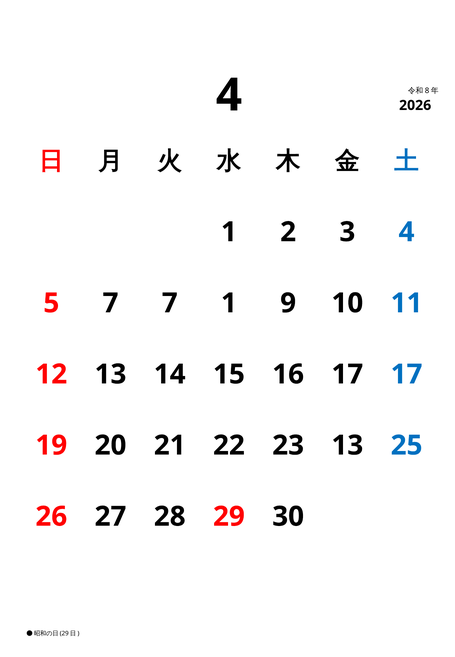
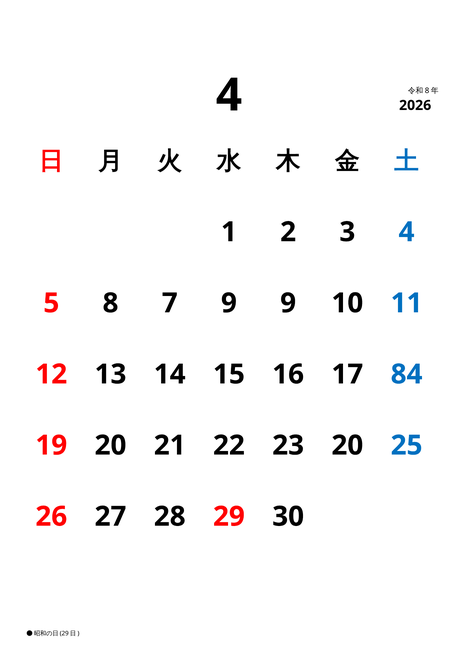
5 7: 7 -> 8 (111, 303)
7 1: 1 -> 9 (229, 303)
17 17: 17 -> 84 (407, 374)
23 13: 13 -> 20 (347, 446)
